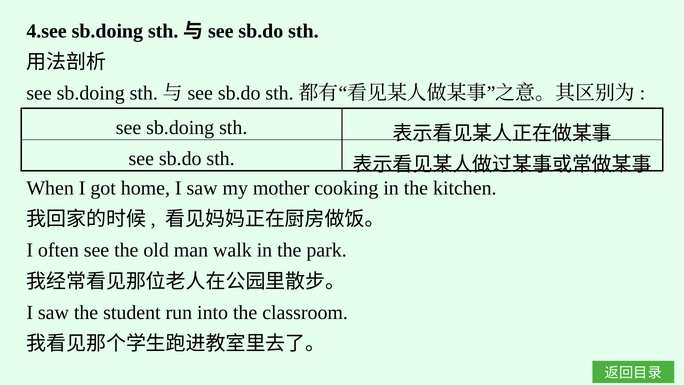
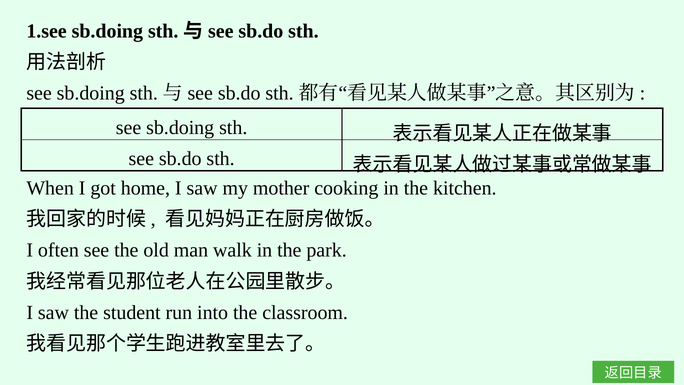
4.see: 4.see -> 1.see (47, 31)
